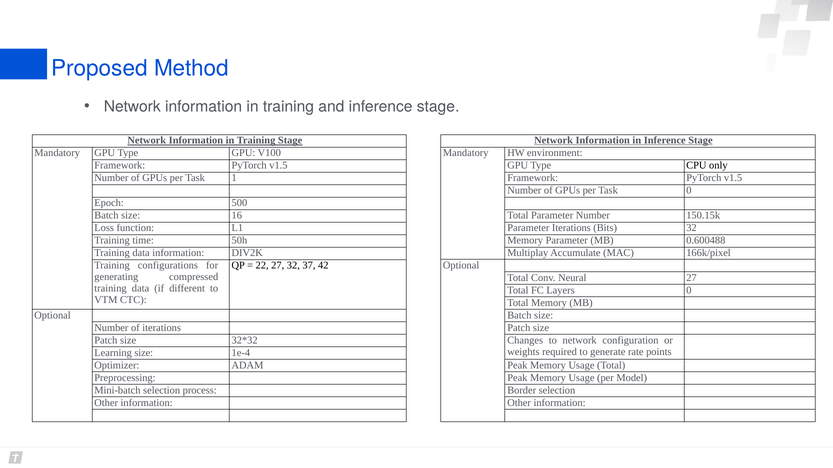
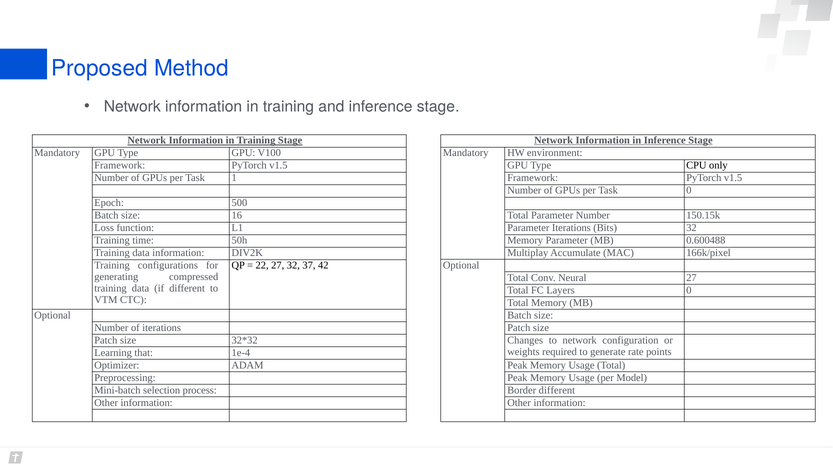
Learning size: size -> that (144, 353)
Border selection: selection -> different (557, 391)
